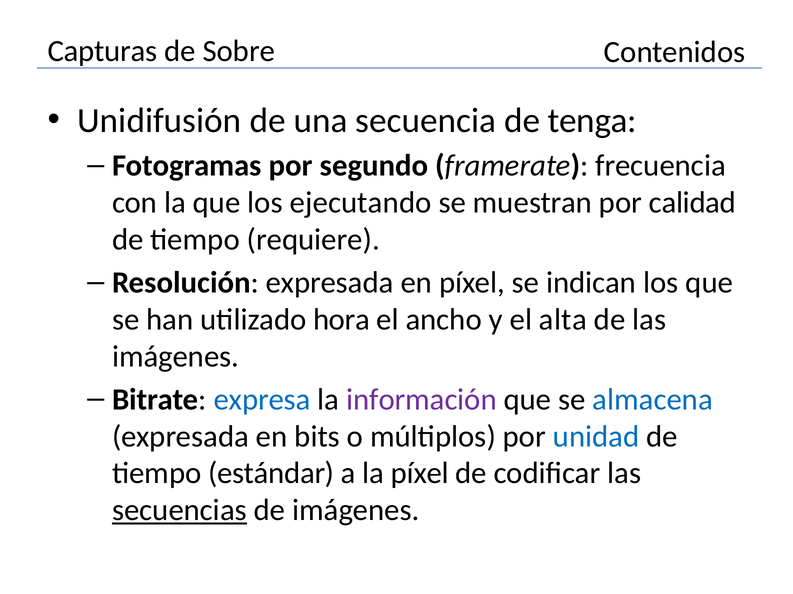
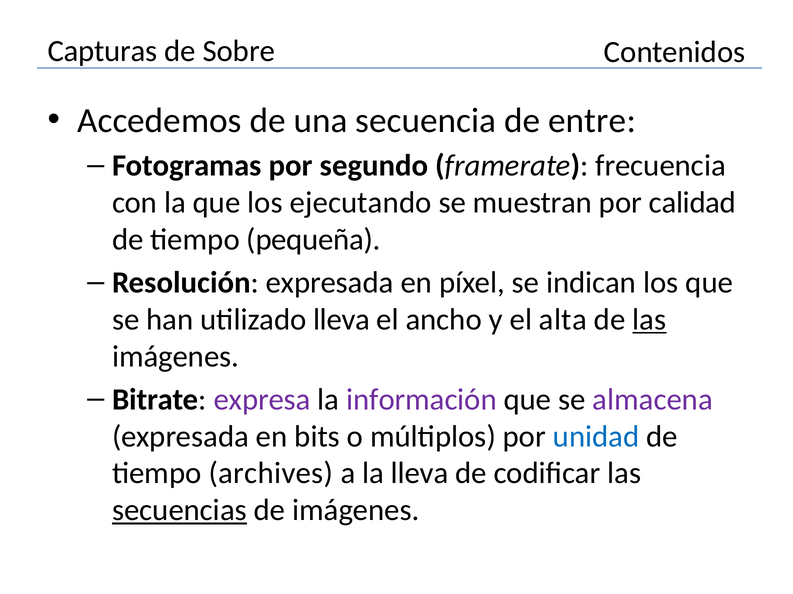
Unidifusión: Unidifusión -> Accedemos (159, 121)
tenga: tenga -> entre (592, 121)
requiere: requiere -> pequeña (313, 240)
utilizado hora: hora -> lleva (342, 320)
las underline: none -> present (649, 320)
expresa colour: blue -> purple (262, 400)
almacena colour: blue -> purple (653, 400)
estándar: estándar -> archives (271, 474)
la píxel: píxel -> lleva (420, 474)
